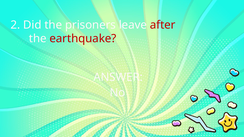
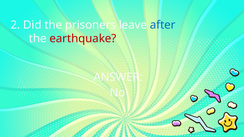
after colour: red -> blue (163, 25)
